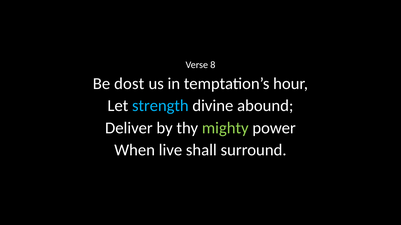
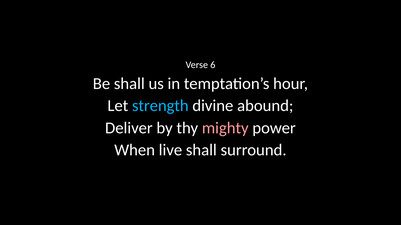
8: 8 -> 6 (213, 65)
Be dost: dost -> shall (129, 84)
mighty colour: light green -> pink (225, 128)
